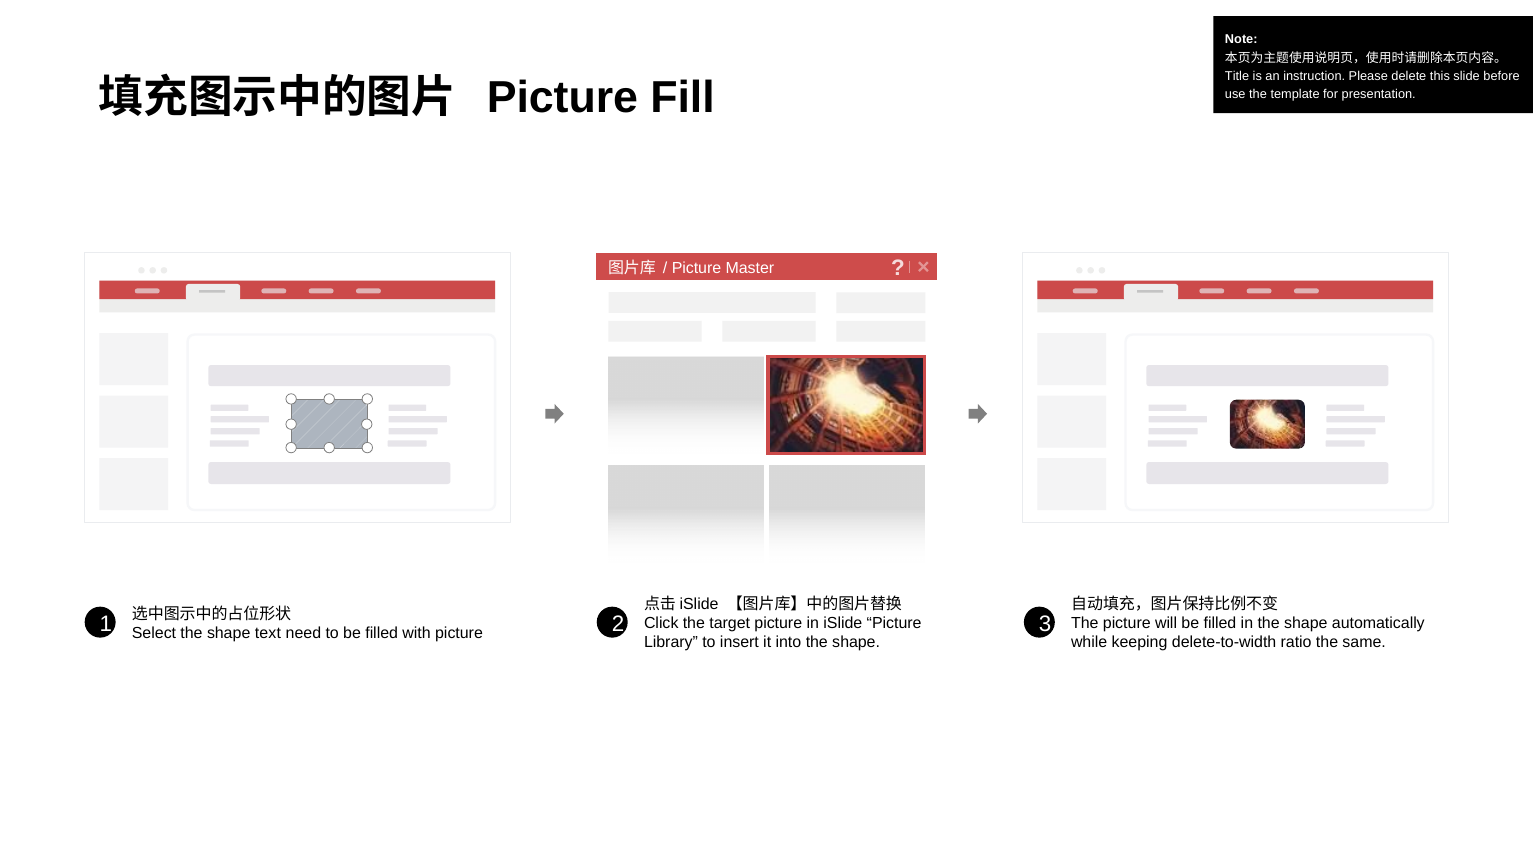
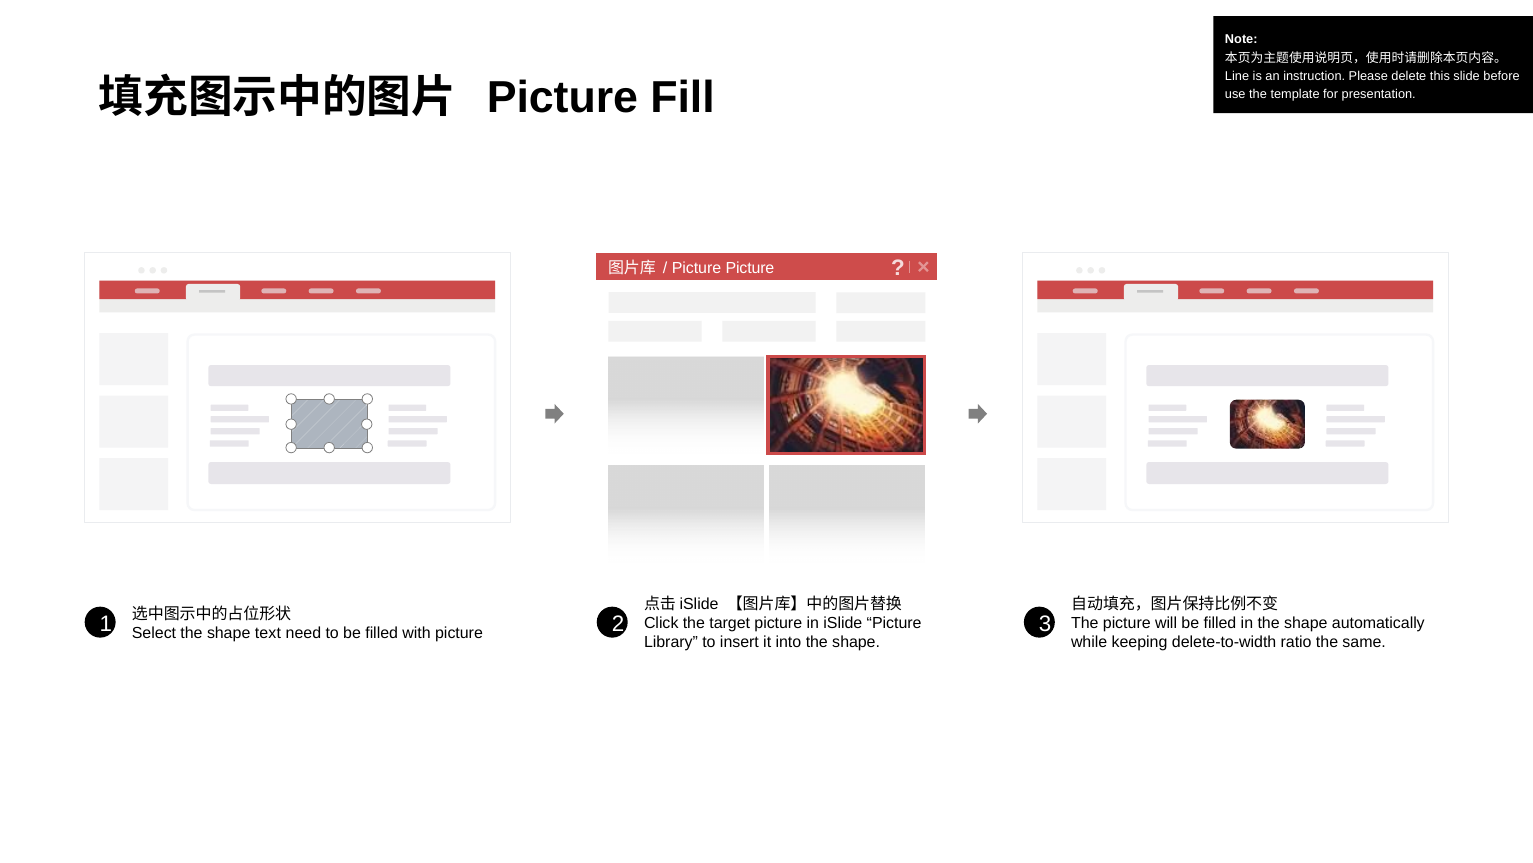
Title: Title -> Line (1237, 76)
Picture Master: Master -> Picture (750, 268)
